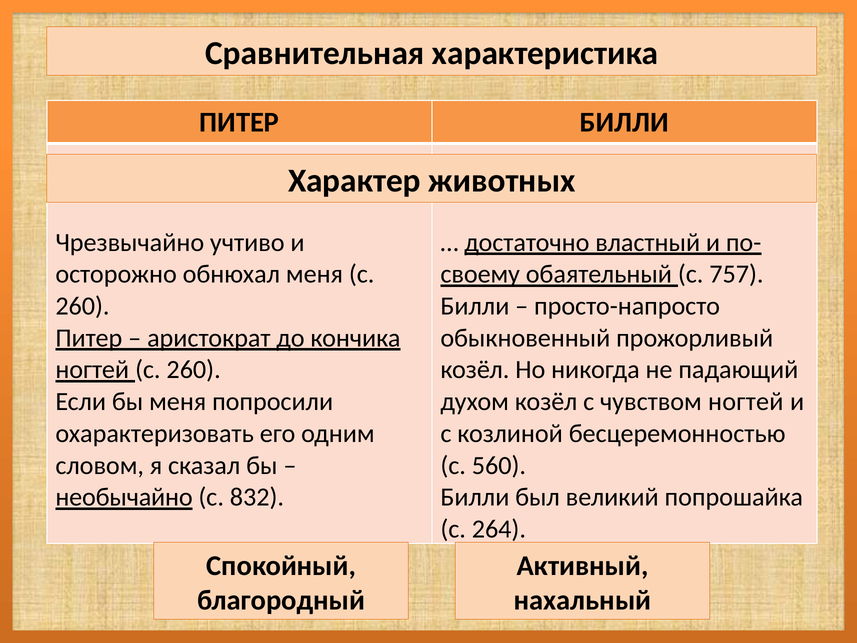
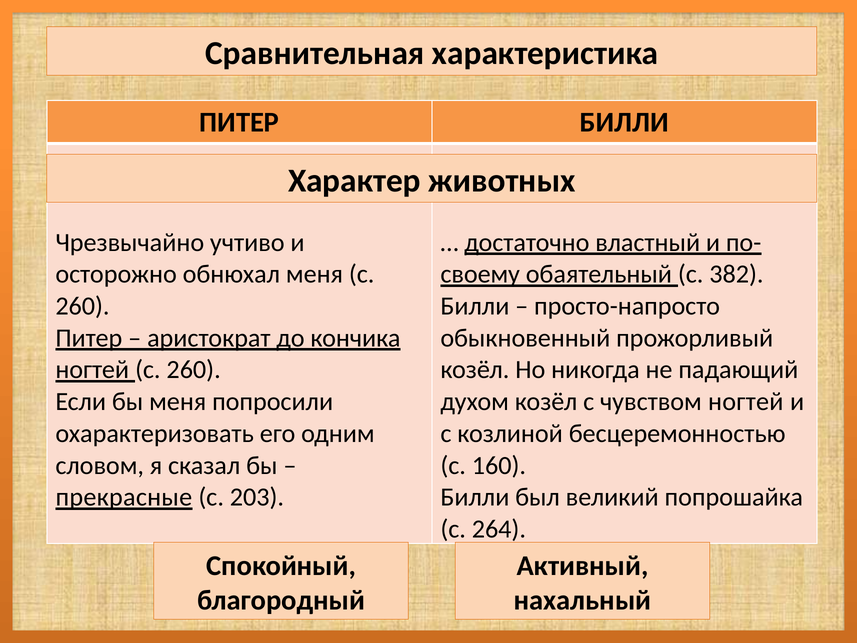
757: 757 -> 382 (736, 274)
560: 560 -> 160 (499, 465)
необычайно: необычайно -> прекрасные (124, 497)
832: 832 -> 203 (257, 497)
